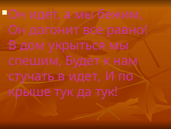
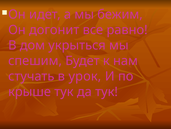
в идет: идет -> урок (85, 76)
